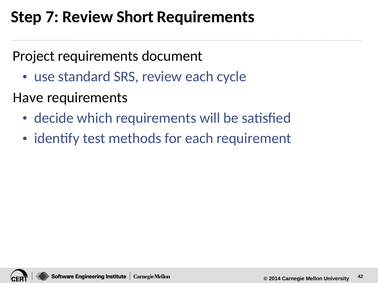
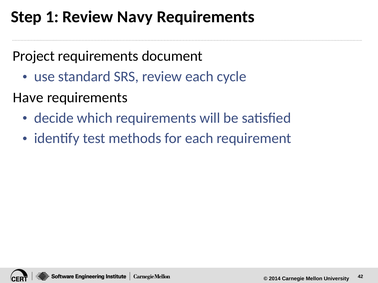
7: 7 -> 1 (52, 17)
Short: Short -> Navy (135, 17)
